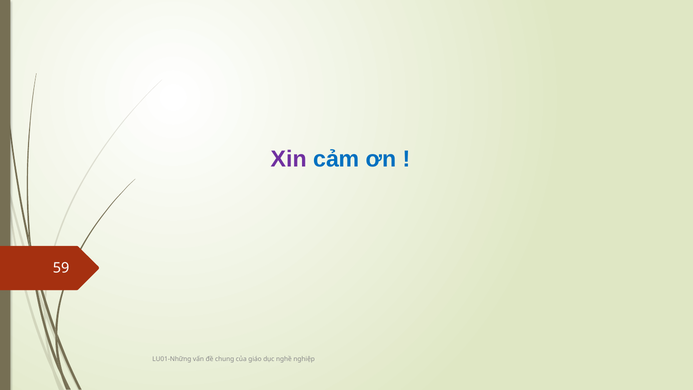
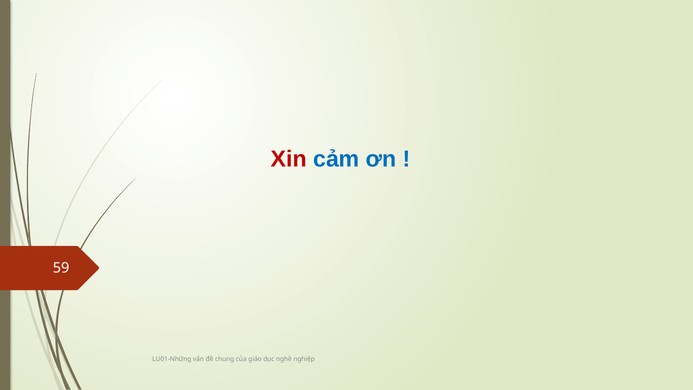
Xin colour: purple -> red (289, 159)
